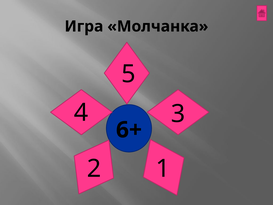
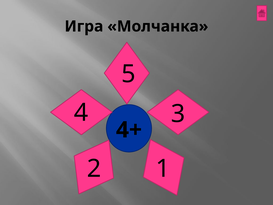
6+: 6+ -> 4+ (129, 130)
